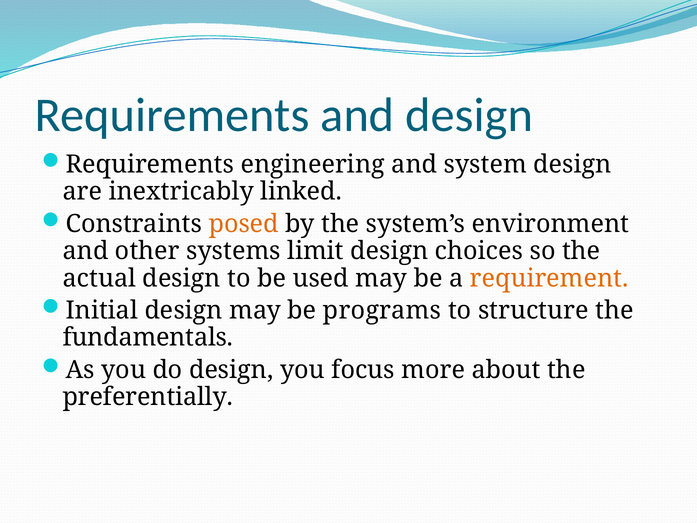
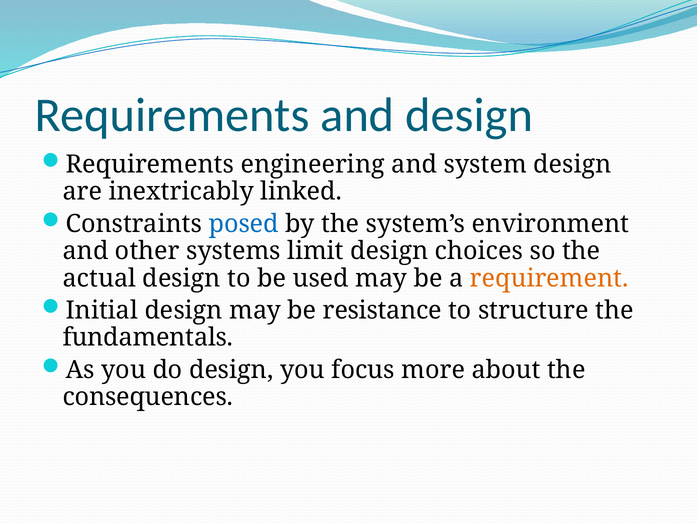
posed colour: orange -> blue (244, 224)
programs: programs -> resistance (382, 310)
preferentially: preferentially -> consequences (148, 397)
